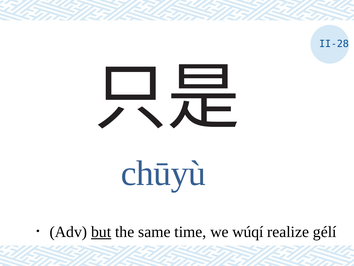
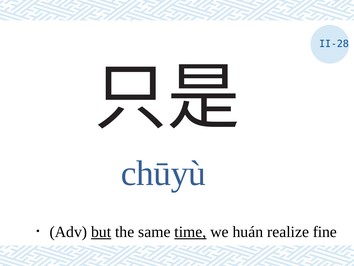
time underline: none -> present (190, 231)
wúqí: wúqí -> huán (248, 231)
gélí: gélí -> fine (325, 231)
